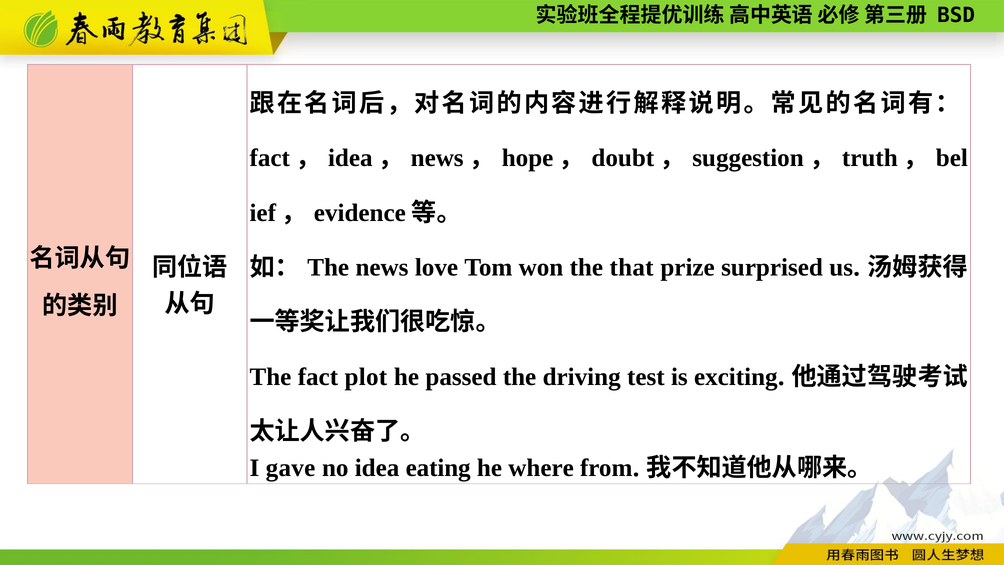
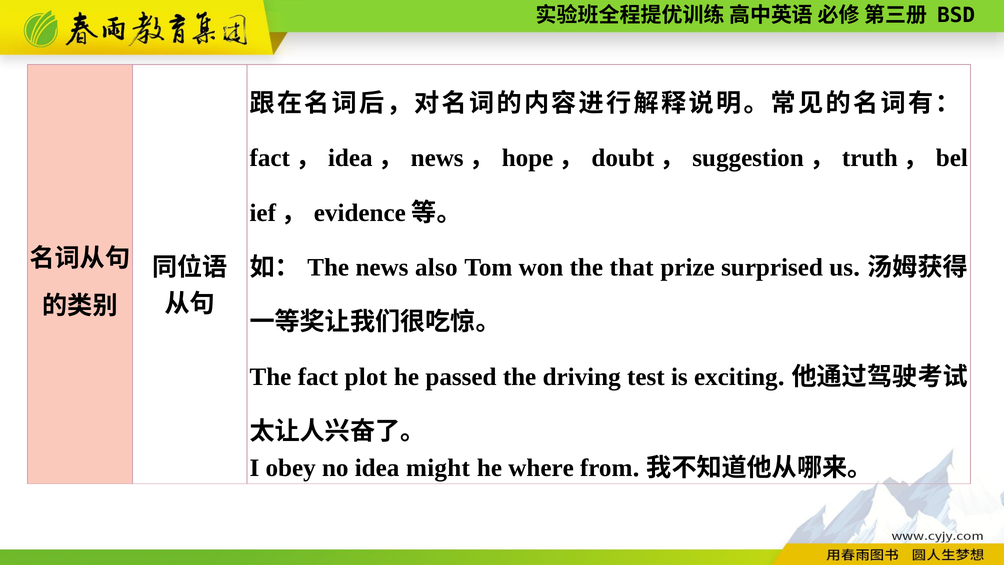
love: love -> also (436, 267)
gave: gave -> obey (291, 468)
eating: eating -> might (438, 468)
